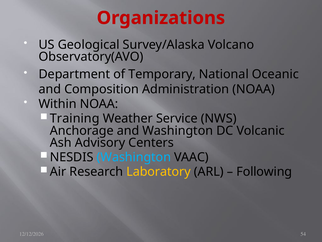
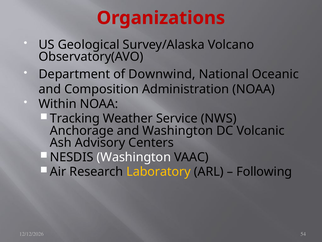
Temporary: Temporary -> Downwind (162, 74)
Training: Training -> Tracking (75, 118)
Washington colour: light blue -> white (134, 157)
